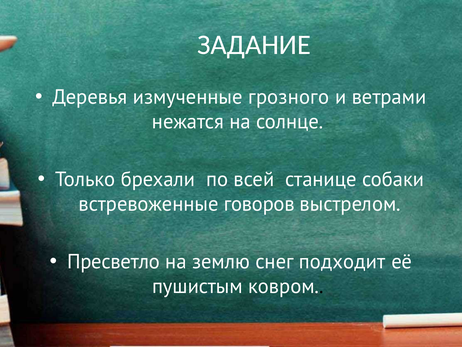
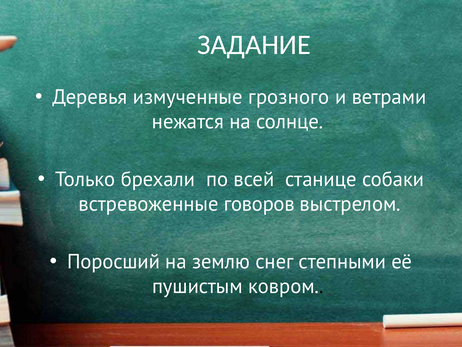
Пресветло: Пресветло -> Поросший (113, 261)
подходит: подходит -> степными (342, 261)
